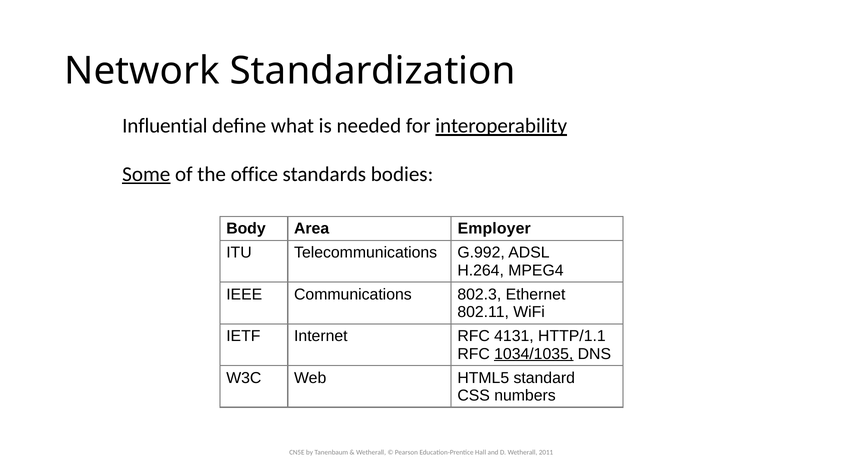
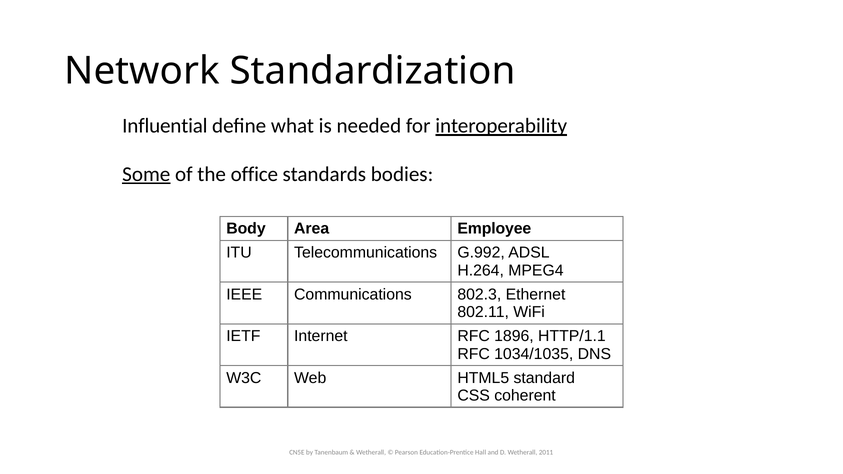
Employer: Employer -> Employee (494, 229)
4131: 4131 -> 1896 (514, 336)
1034/1035 underline: present -> none (534, 354)
numbers: numbers -> coherent (525, 396)
